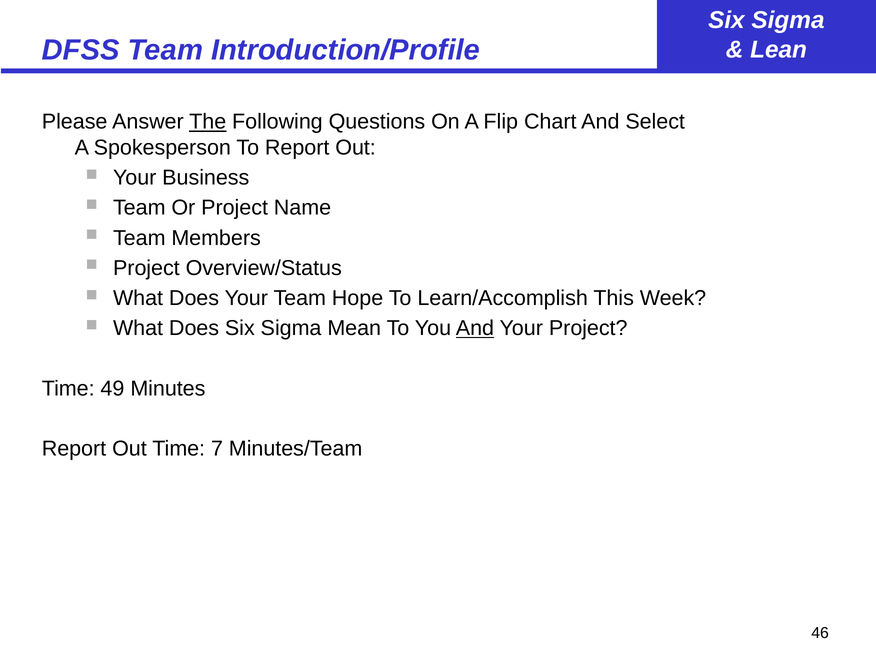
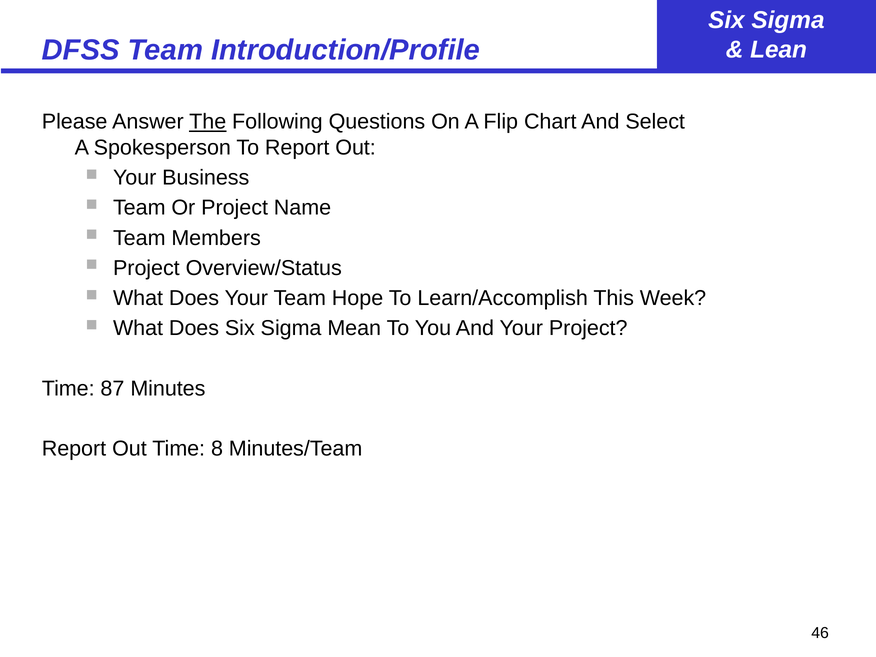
And underline: present -> none (475, 328)
49: 49 -> 87 (112, 389)
7: 7 -> 8 (217, 449)
